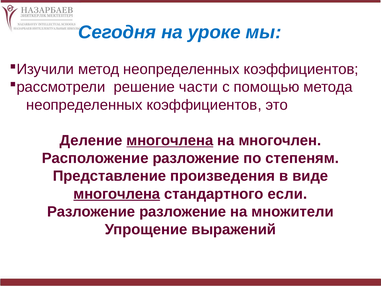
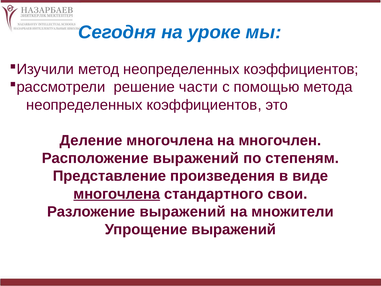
многочлена underline: present -> none (170, 140)
Расположение разложение: разложение -> выражений (196, 158)
если: если -> свои (287, 194)
Разложение разложение: разложение -> выражений (183, 212)
